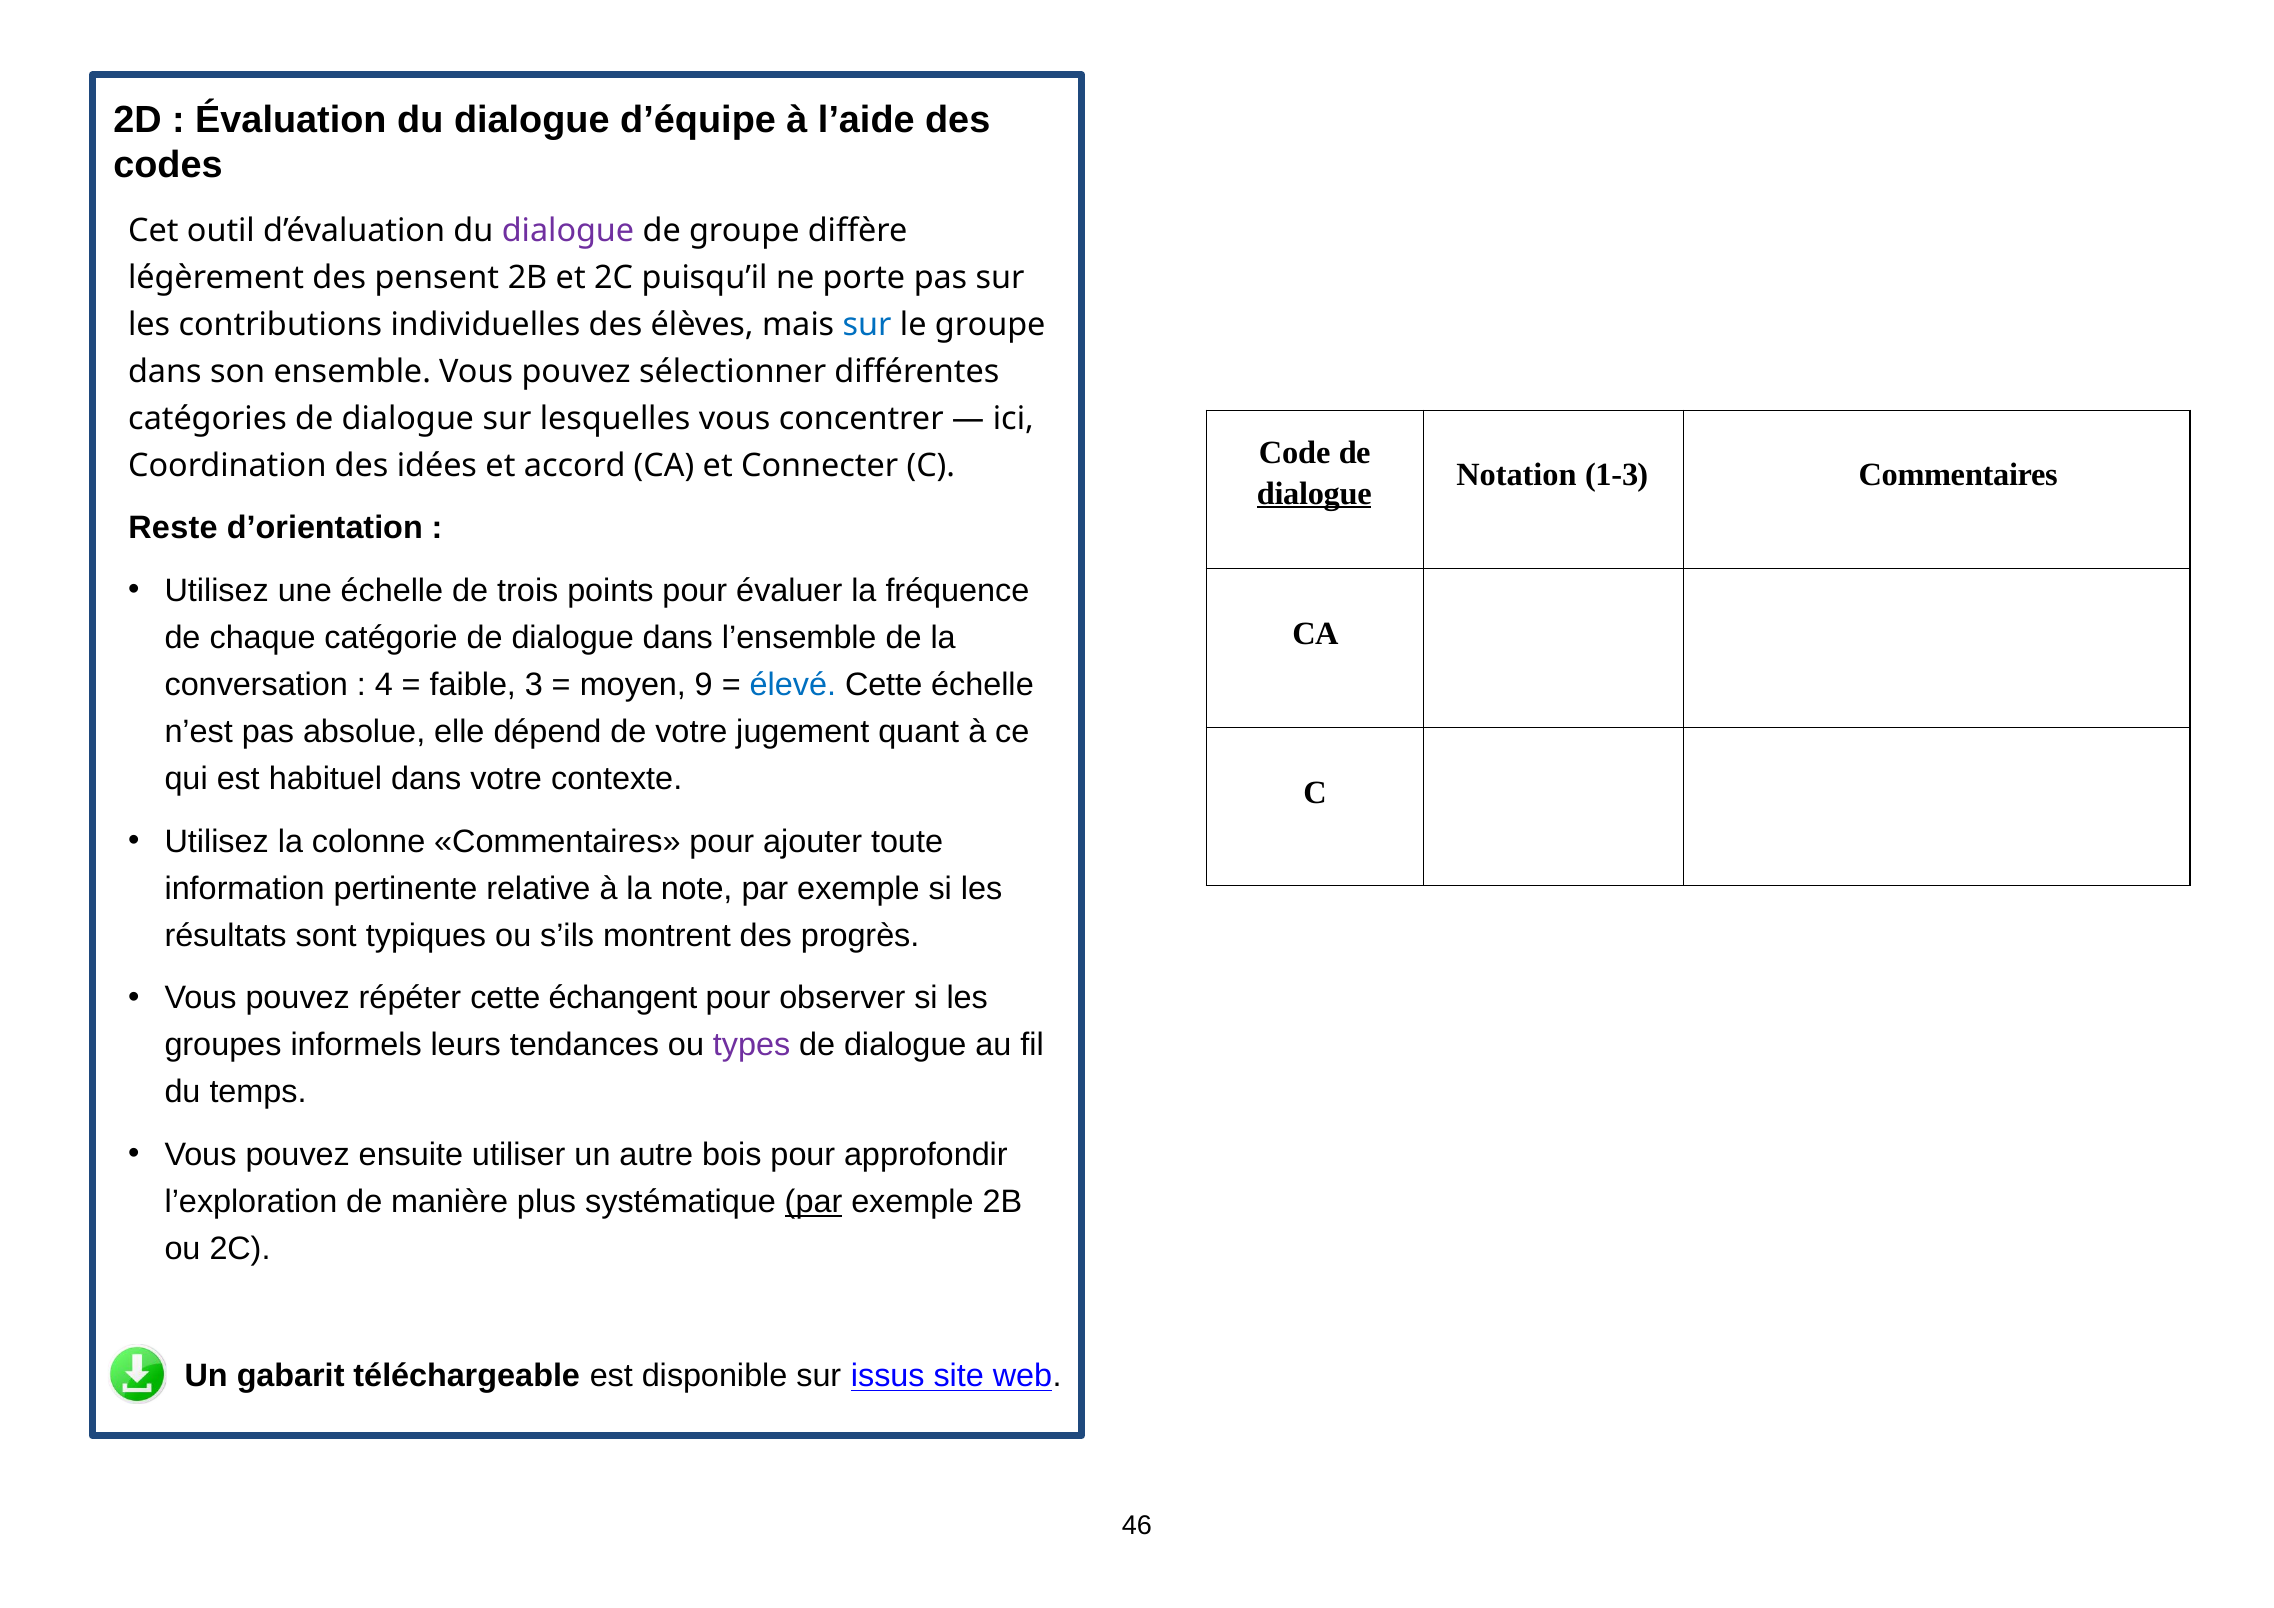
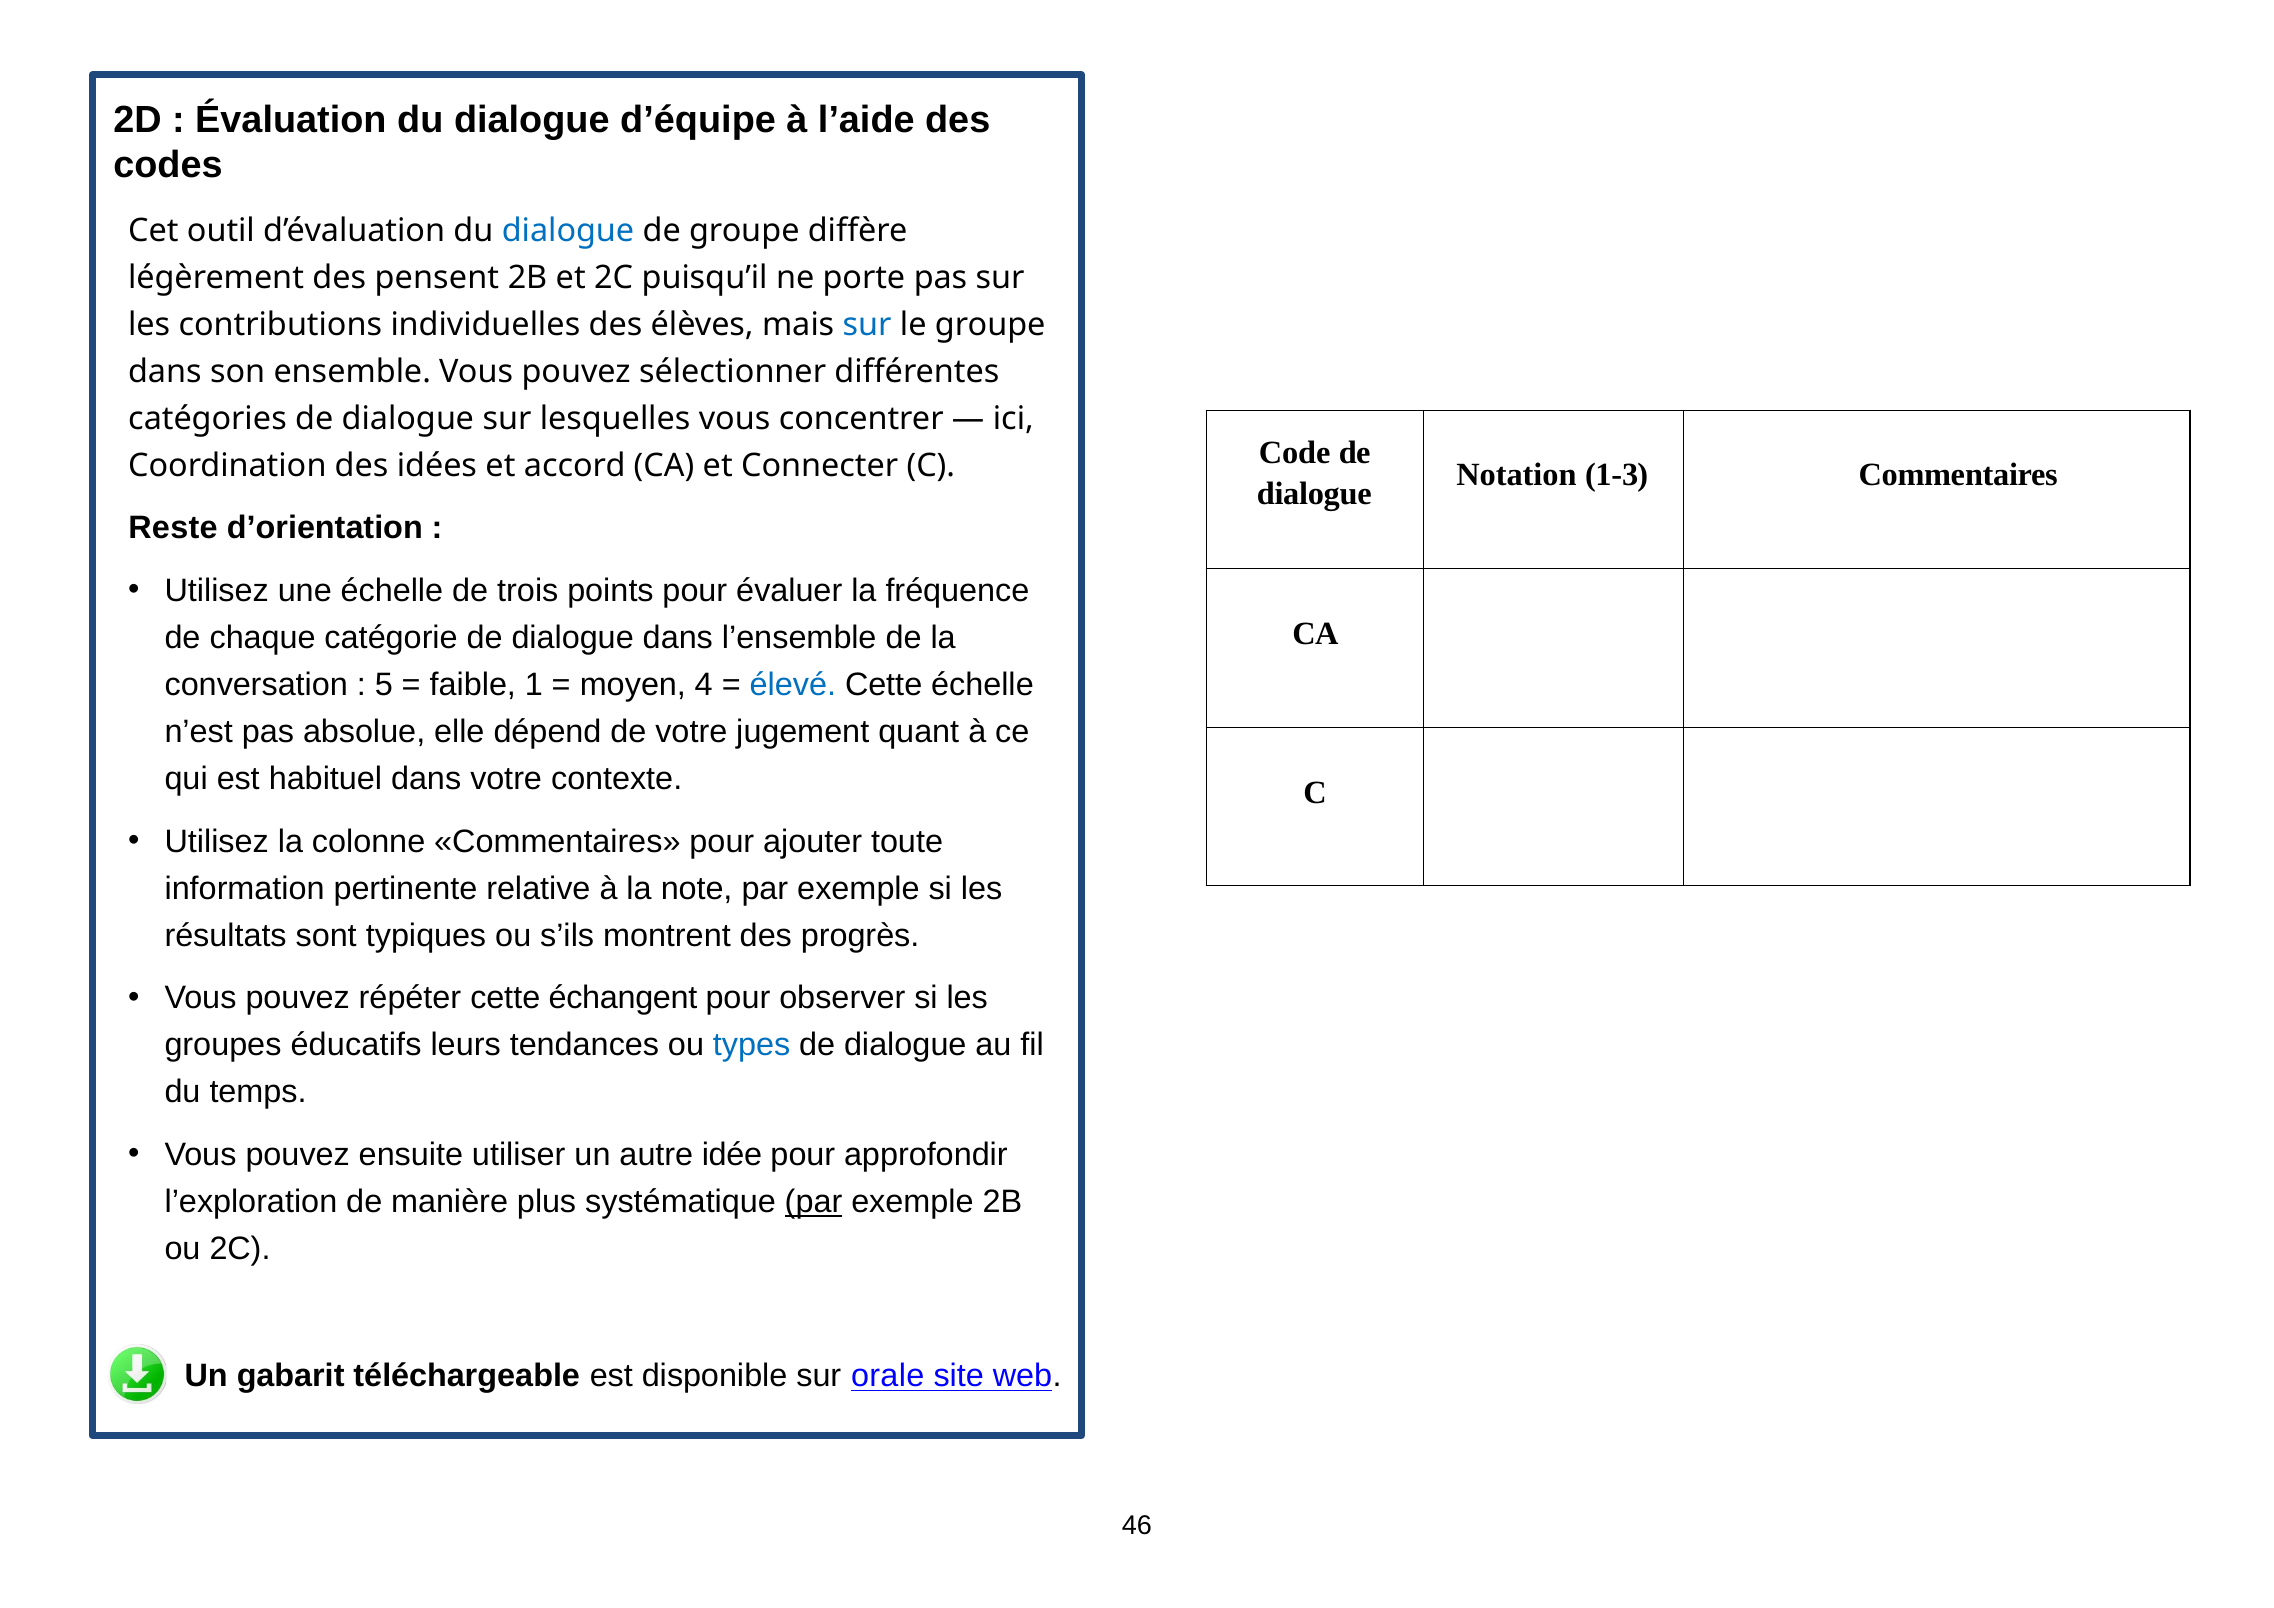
dialogue colour: purple -> blue (568, 231)
dialogue underline: present -> none (1314, 494)
4: 4 -> 5 (384, 685)
3: 3 -> 1 (534, 685)
9: 9 -> 4 (704, 685)
informels: informels -> éducatifs (356, 1045)
types colour: purple -> blue (752, 1045)
bois: bois -> idée (732, 1155)
issus: issus -> orale (888, 1376)
